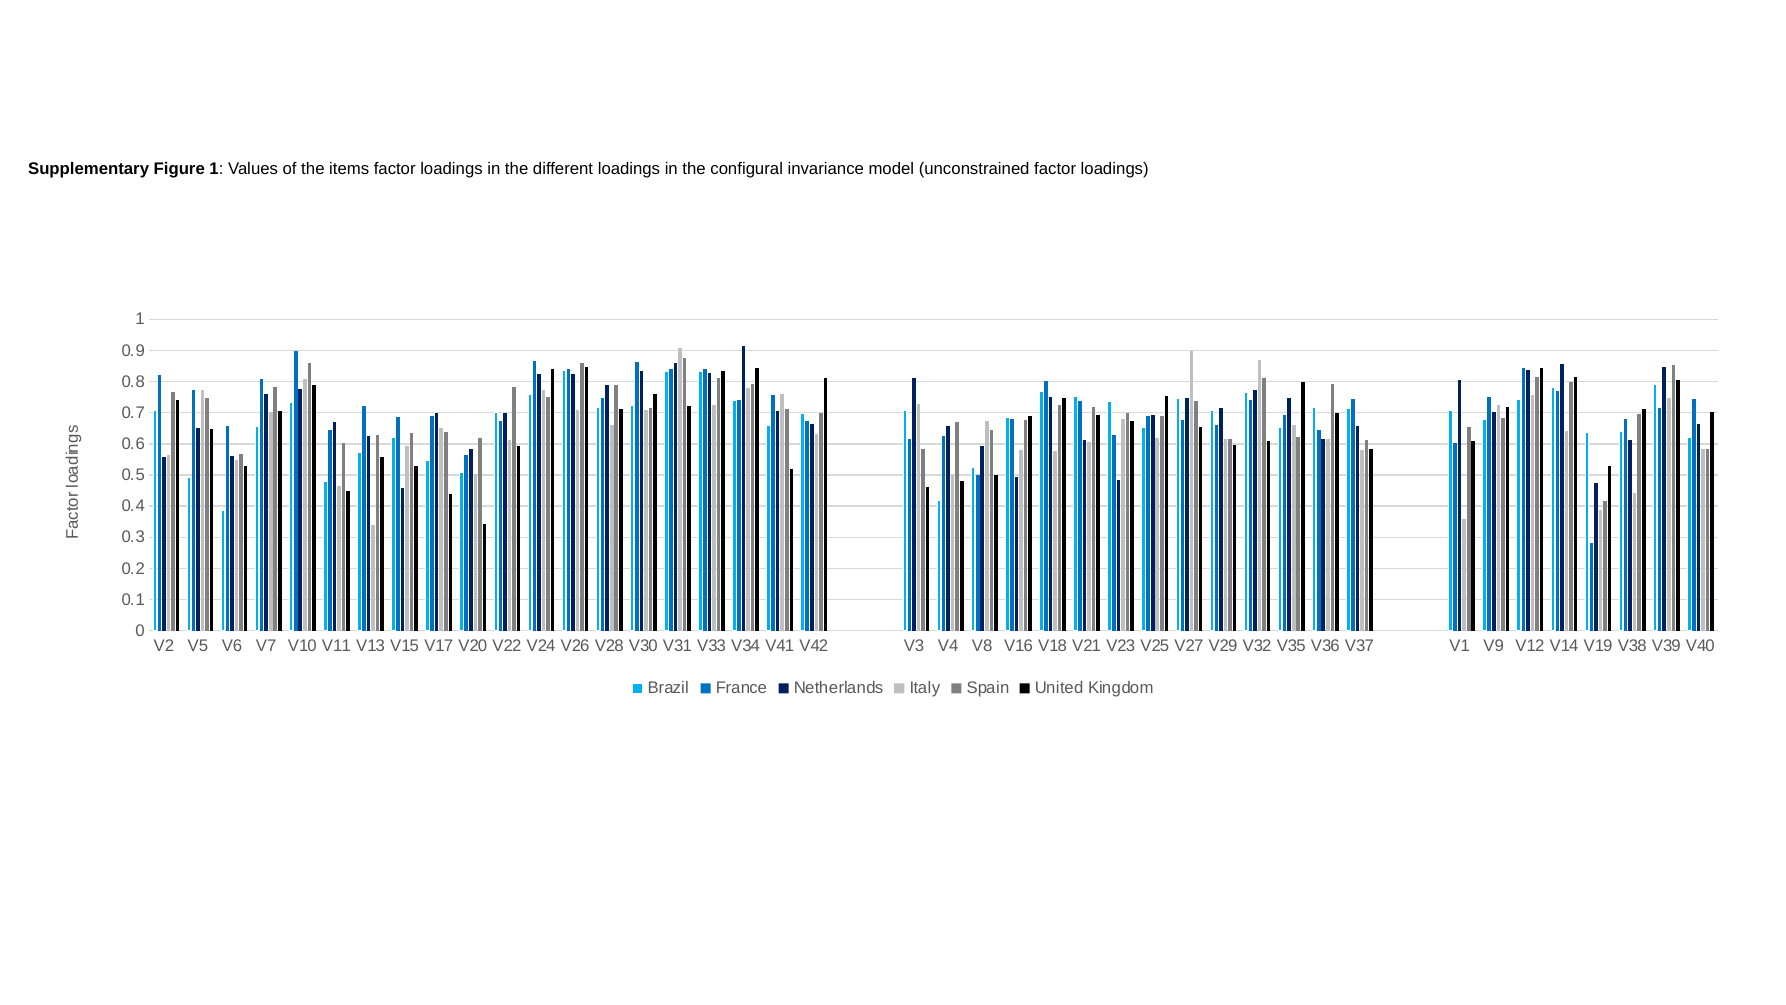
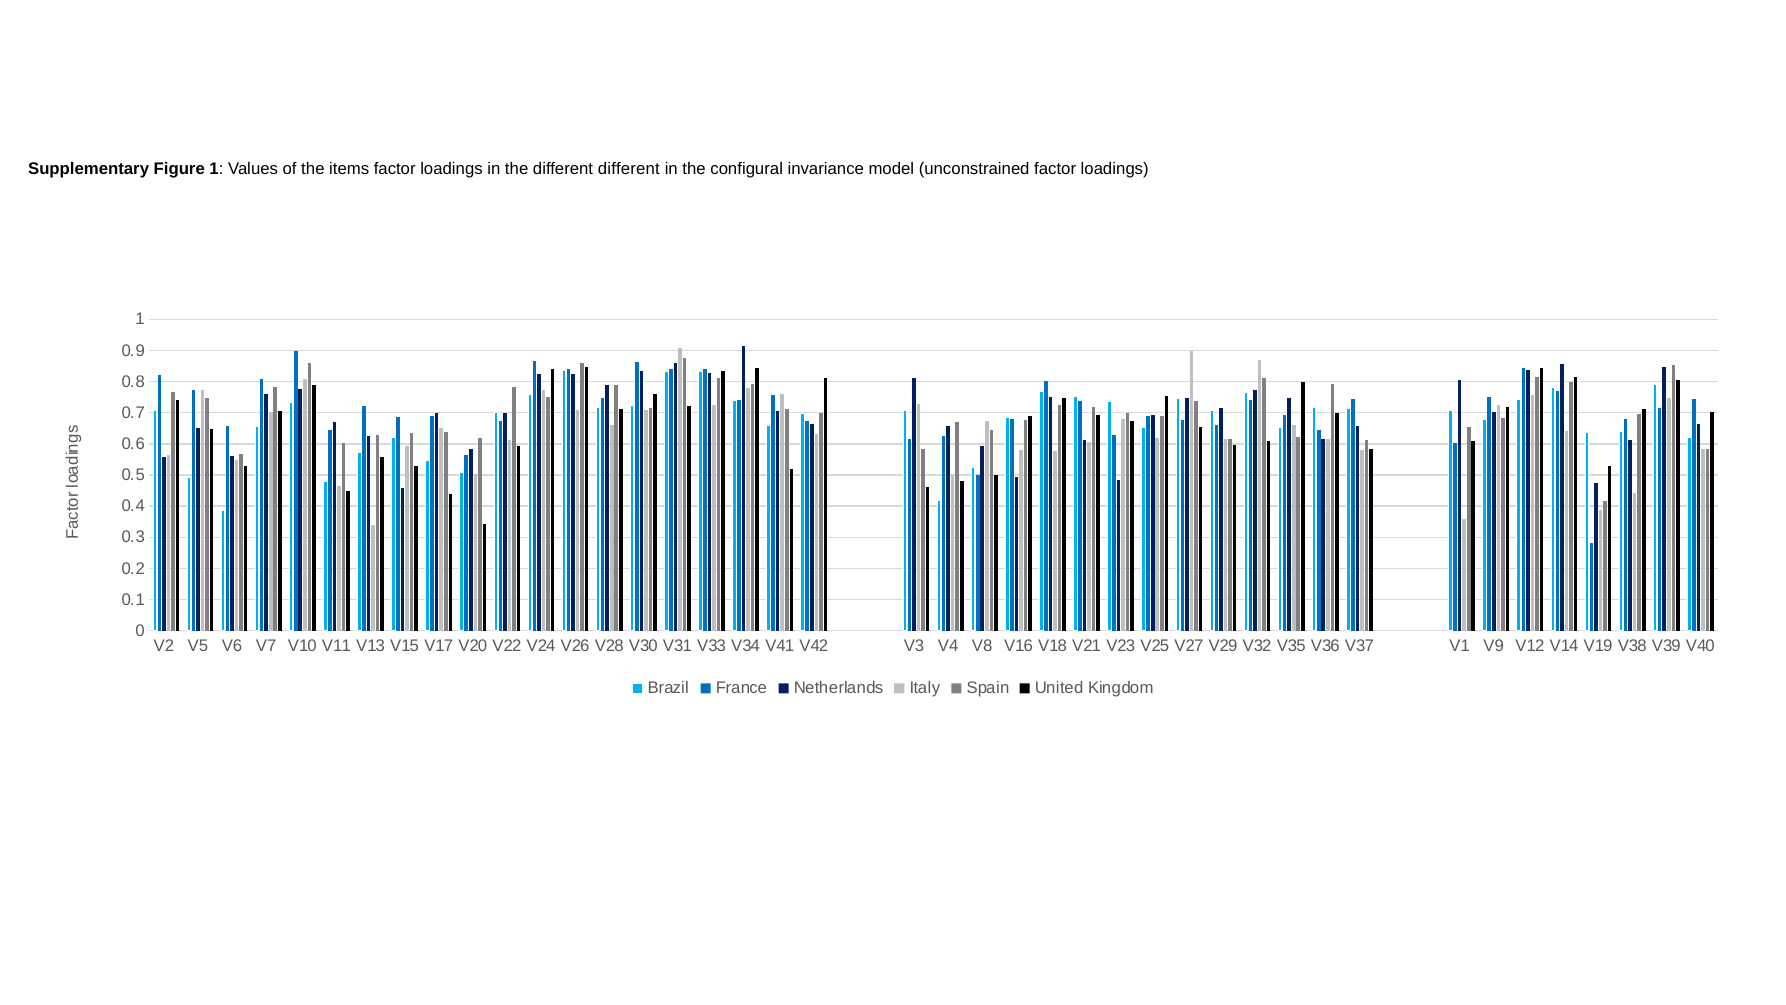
different loadings: loadings -> different (629, 169)
